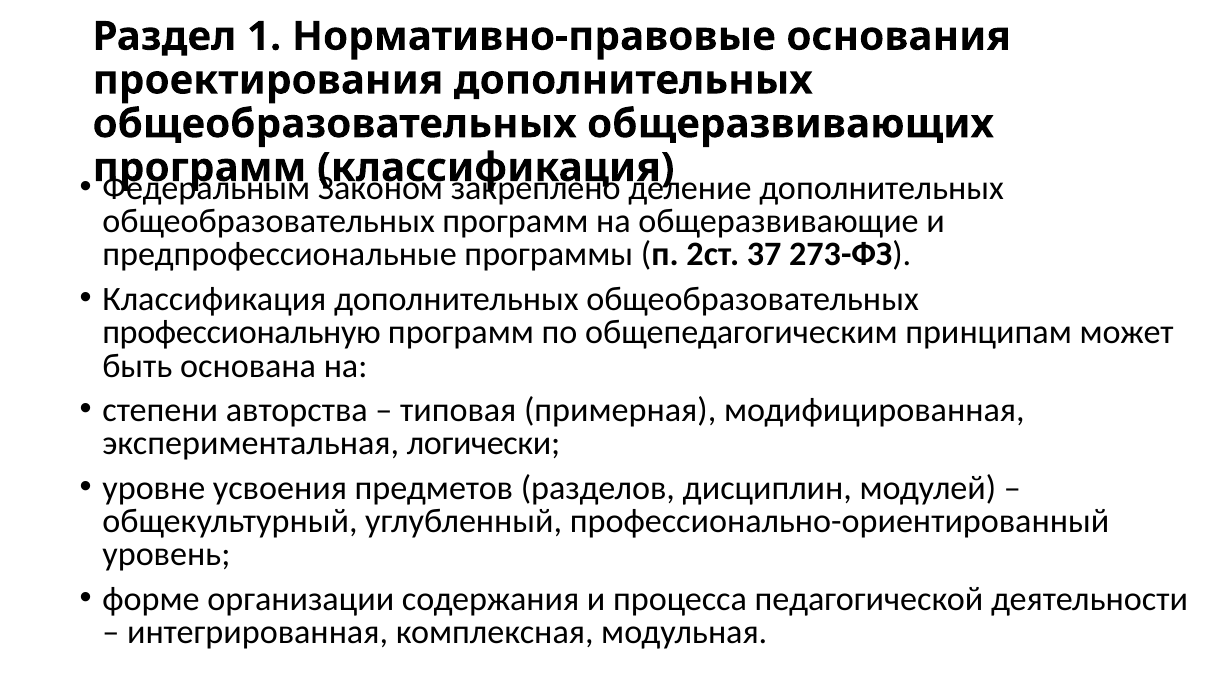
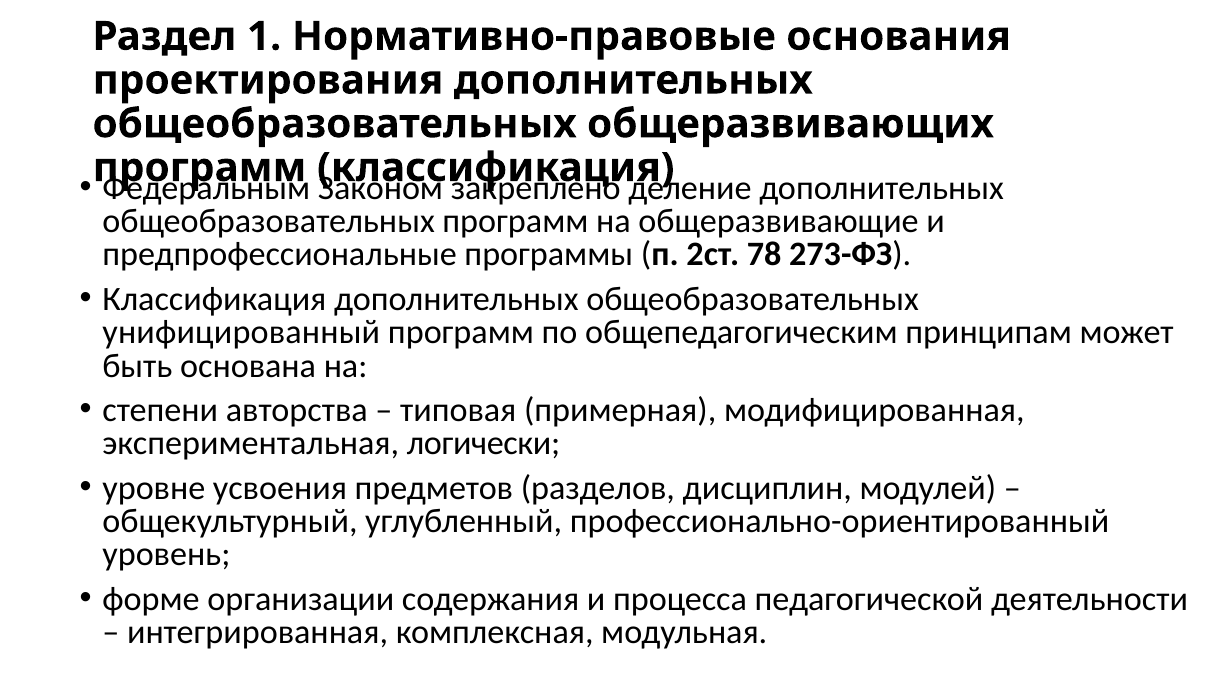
37: 37 -> 78 (764, 255)
профессиональную: профессиональную -> унифицированный (241, 332)
